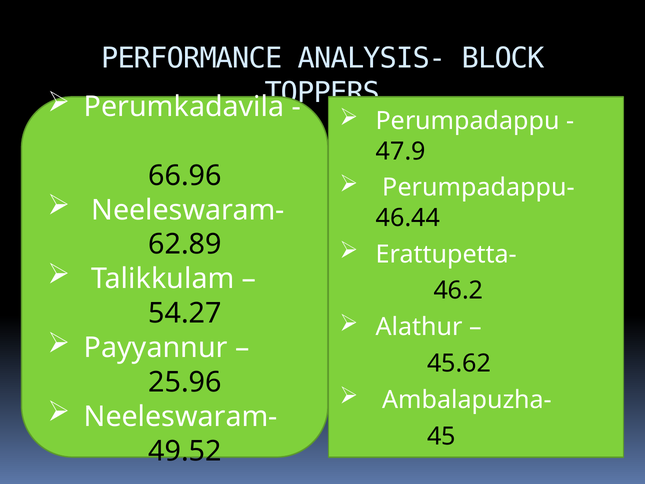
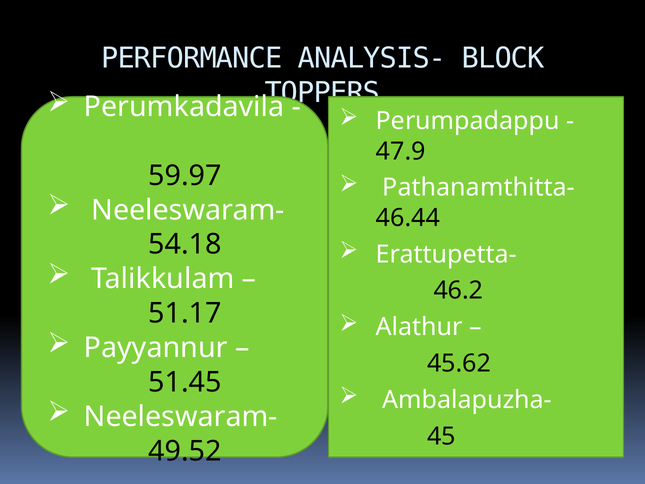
66.96: 66.96 -> 59.97 (185, 176)
Perumpadappu-: Perumpadappu- -> Pathanamthitta- (479, 188)
62.89: 62.89 -> 54.18 (185, 244)
54.27: 54.27 -> 51.17 (185, 313)
25.96: 25.96 -> 51.45 (185, 382)
